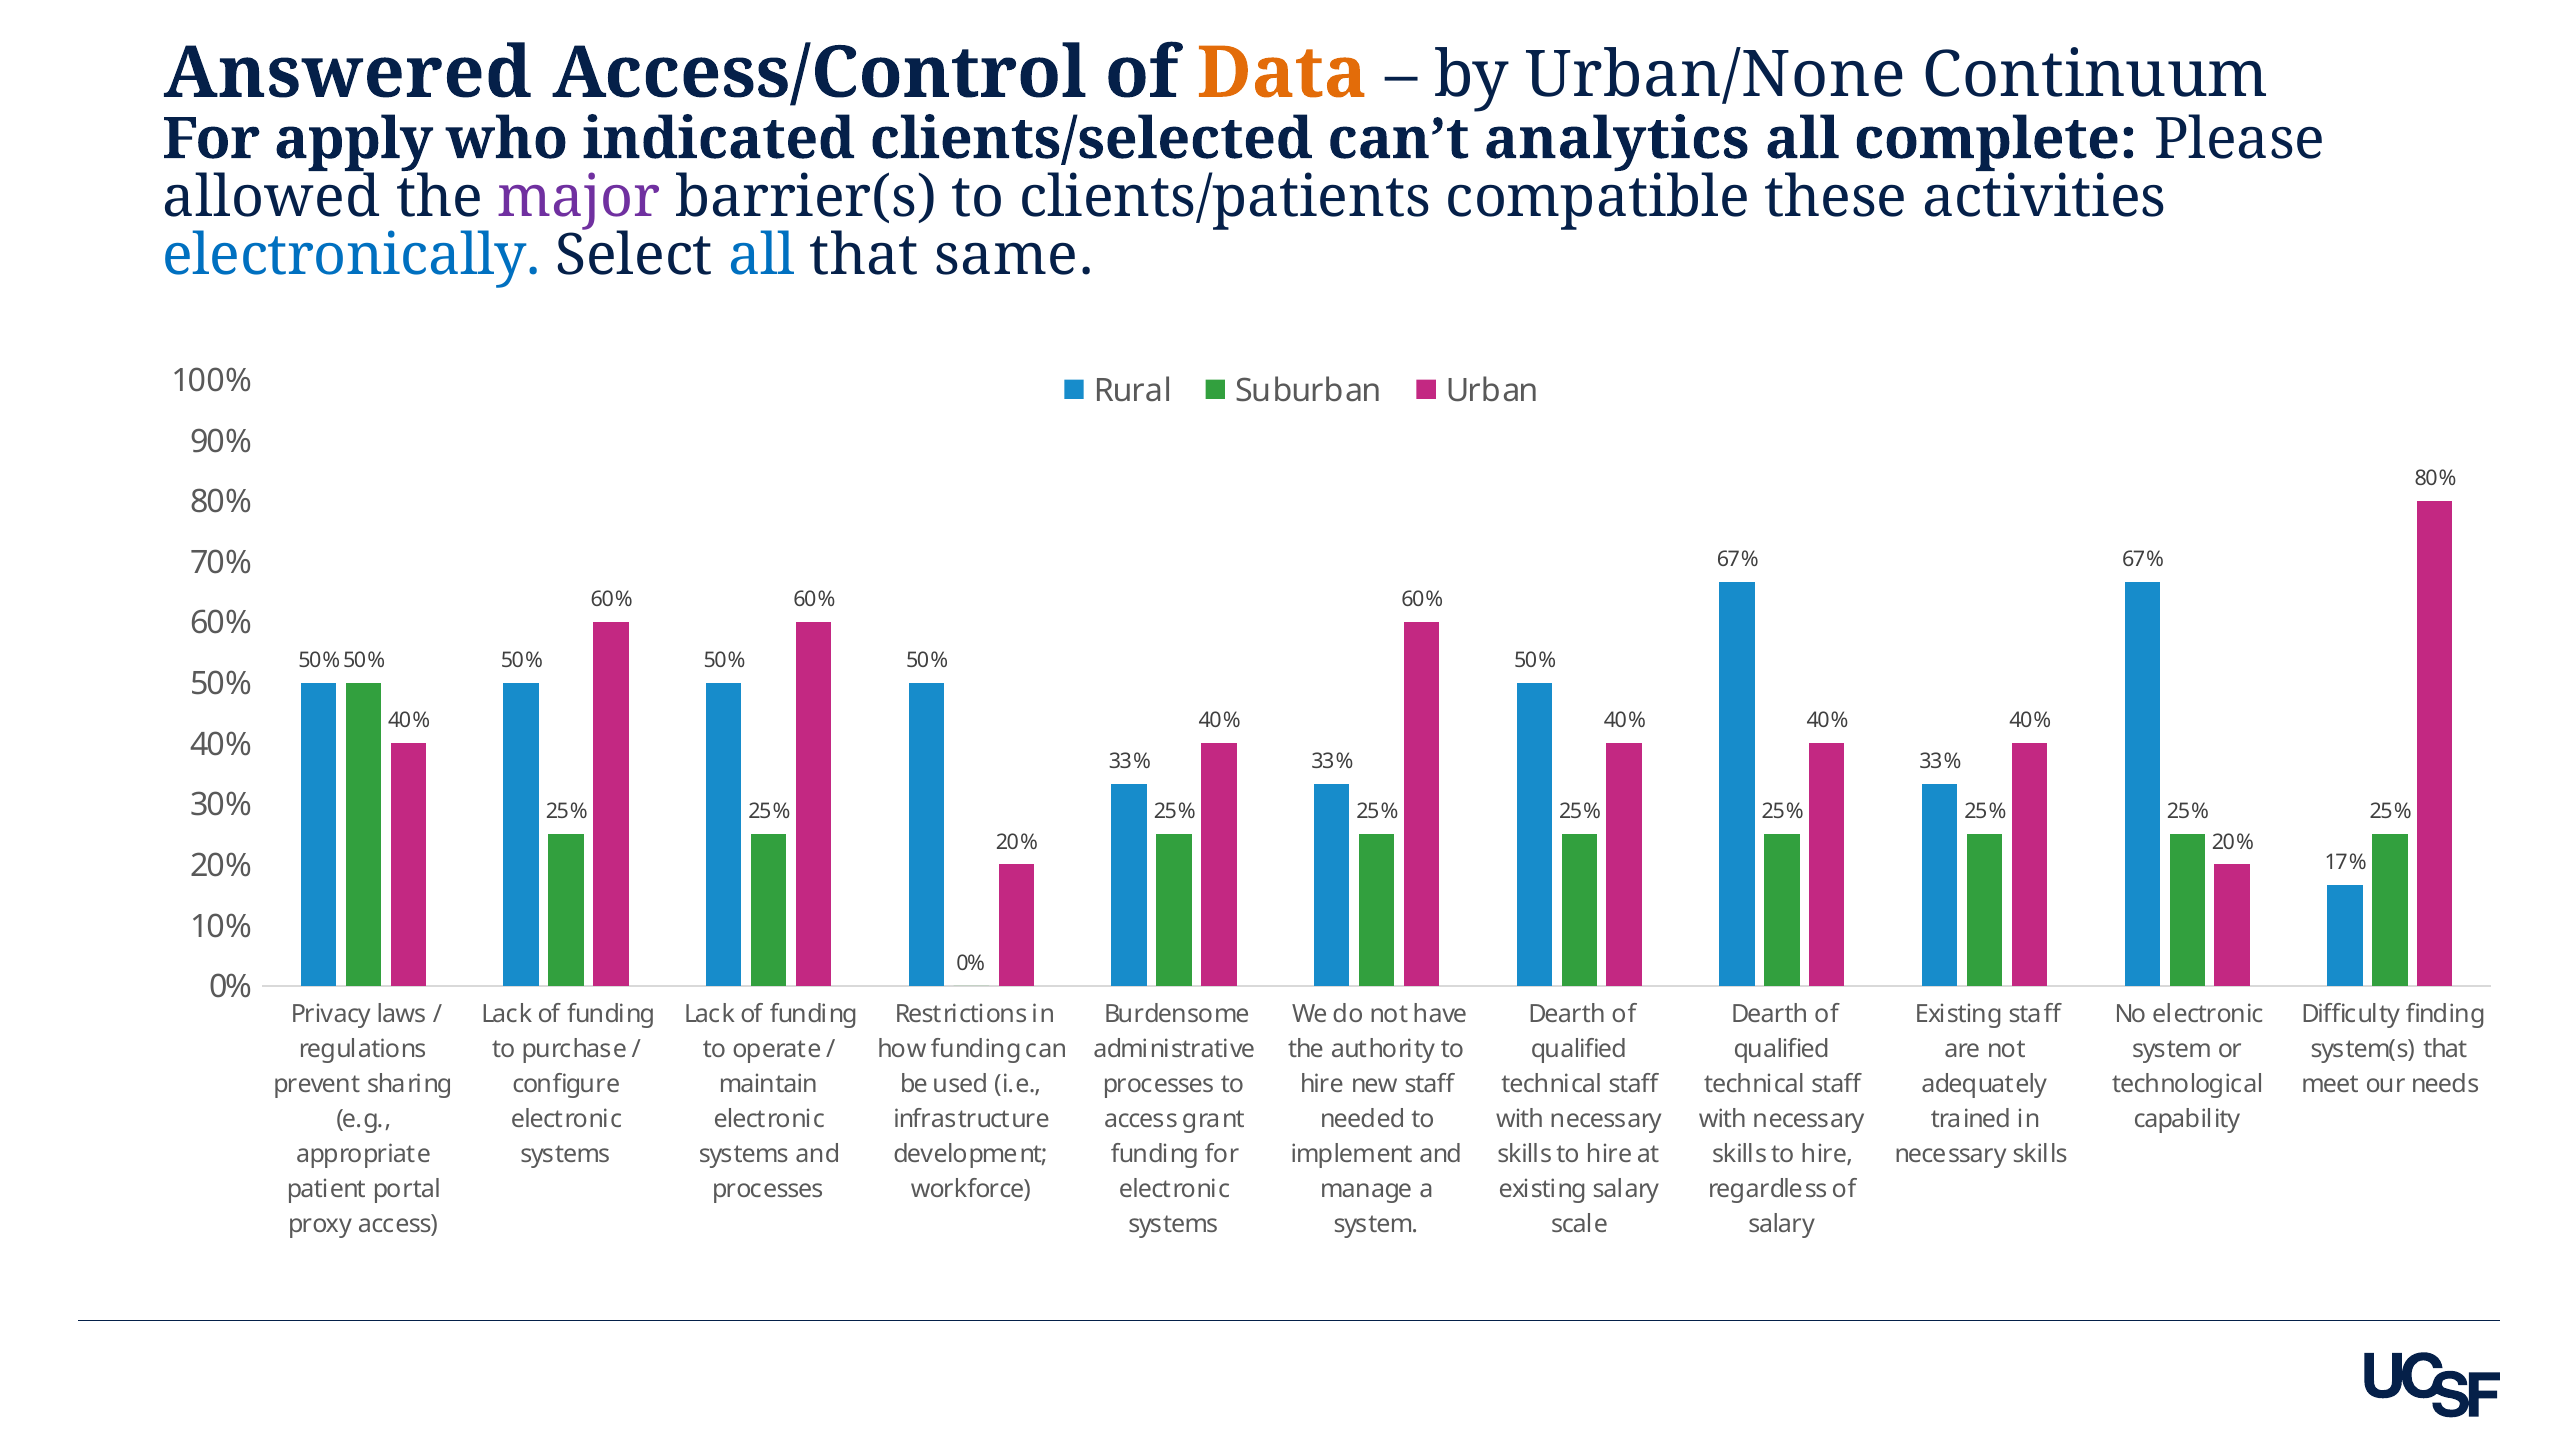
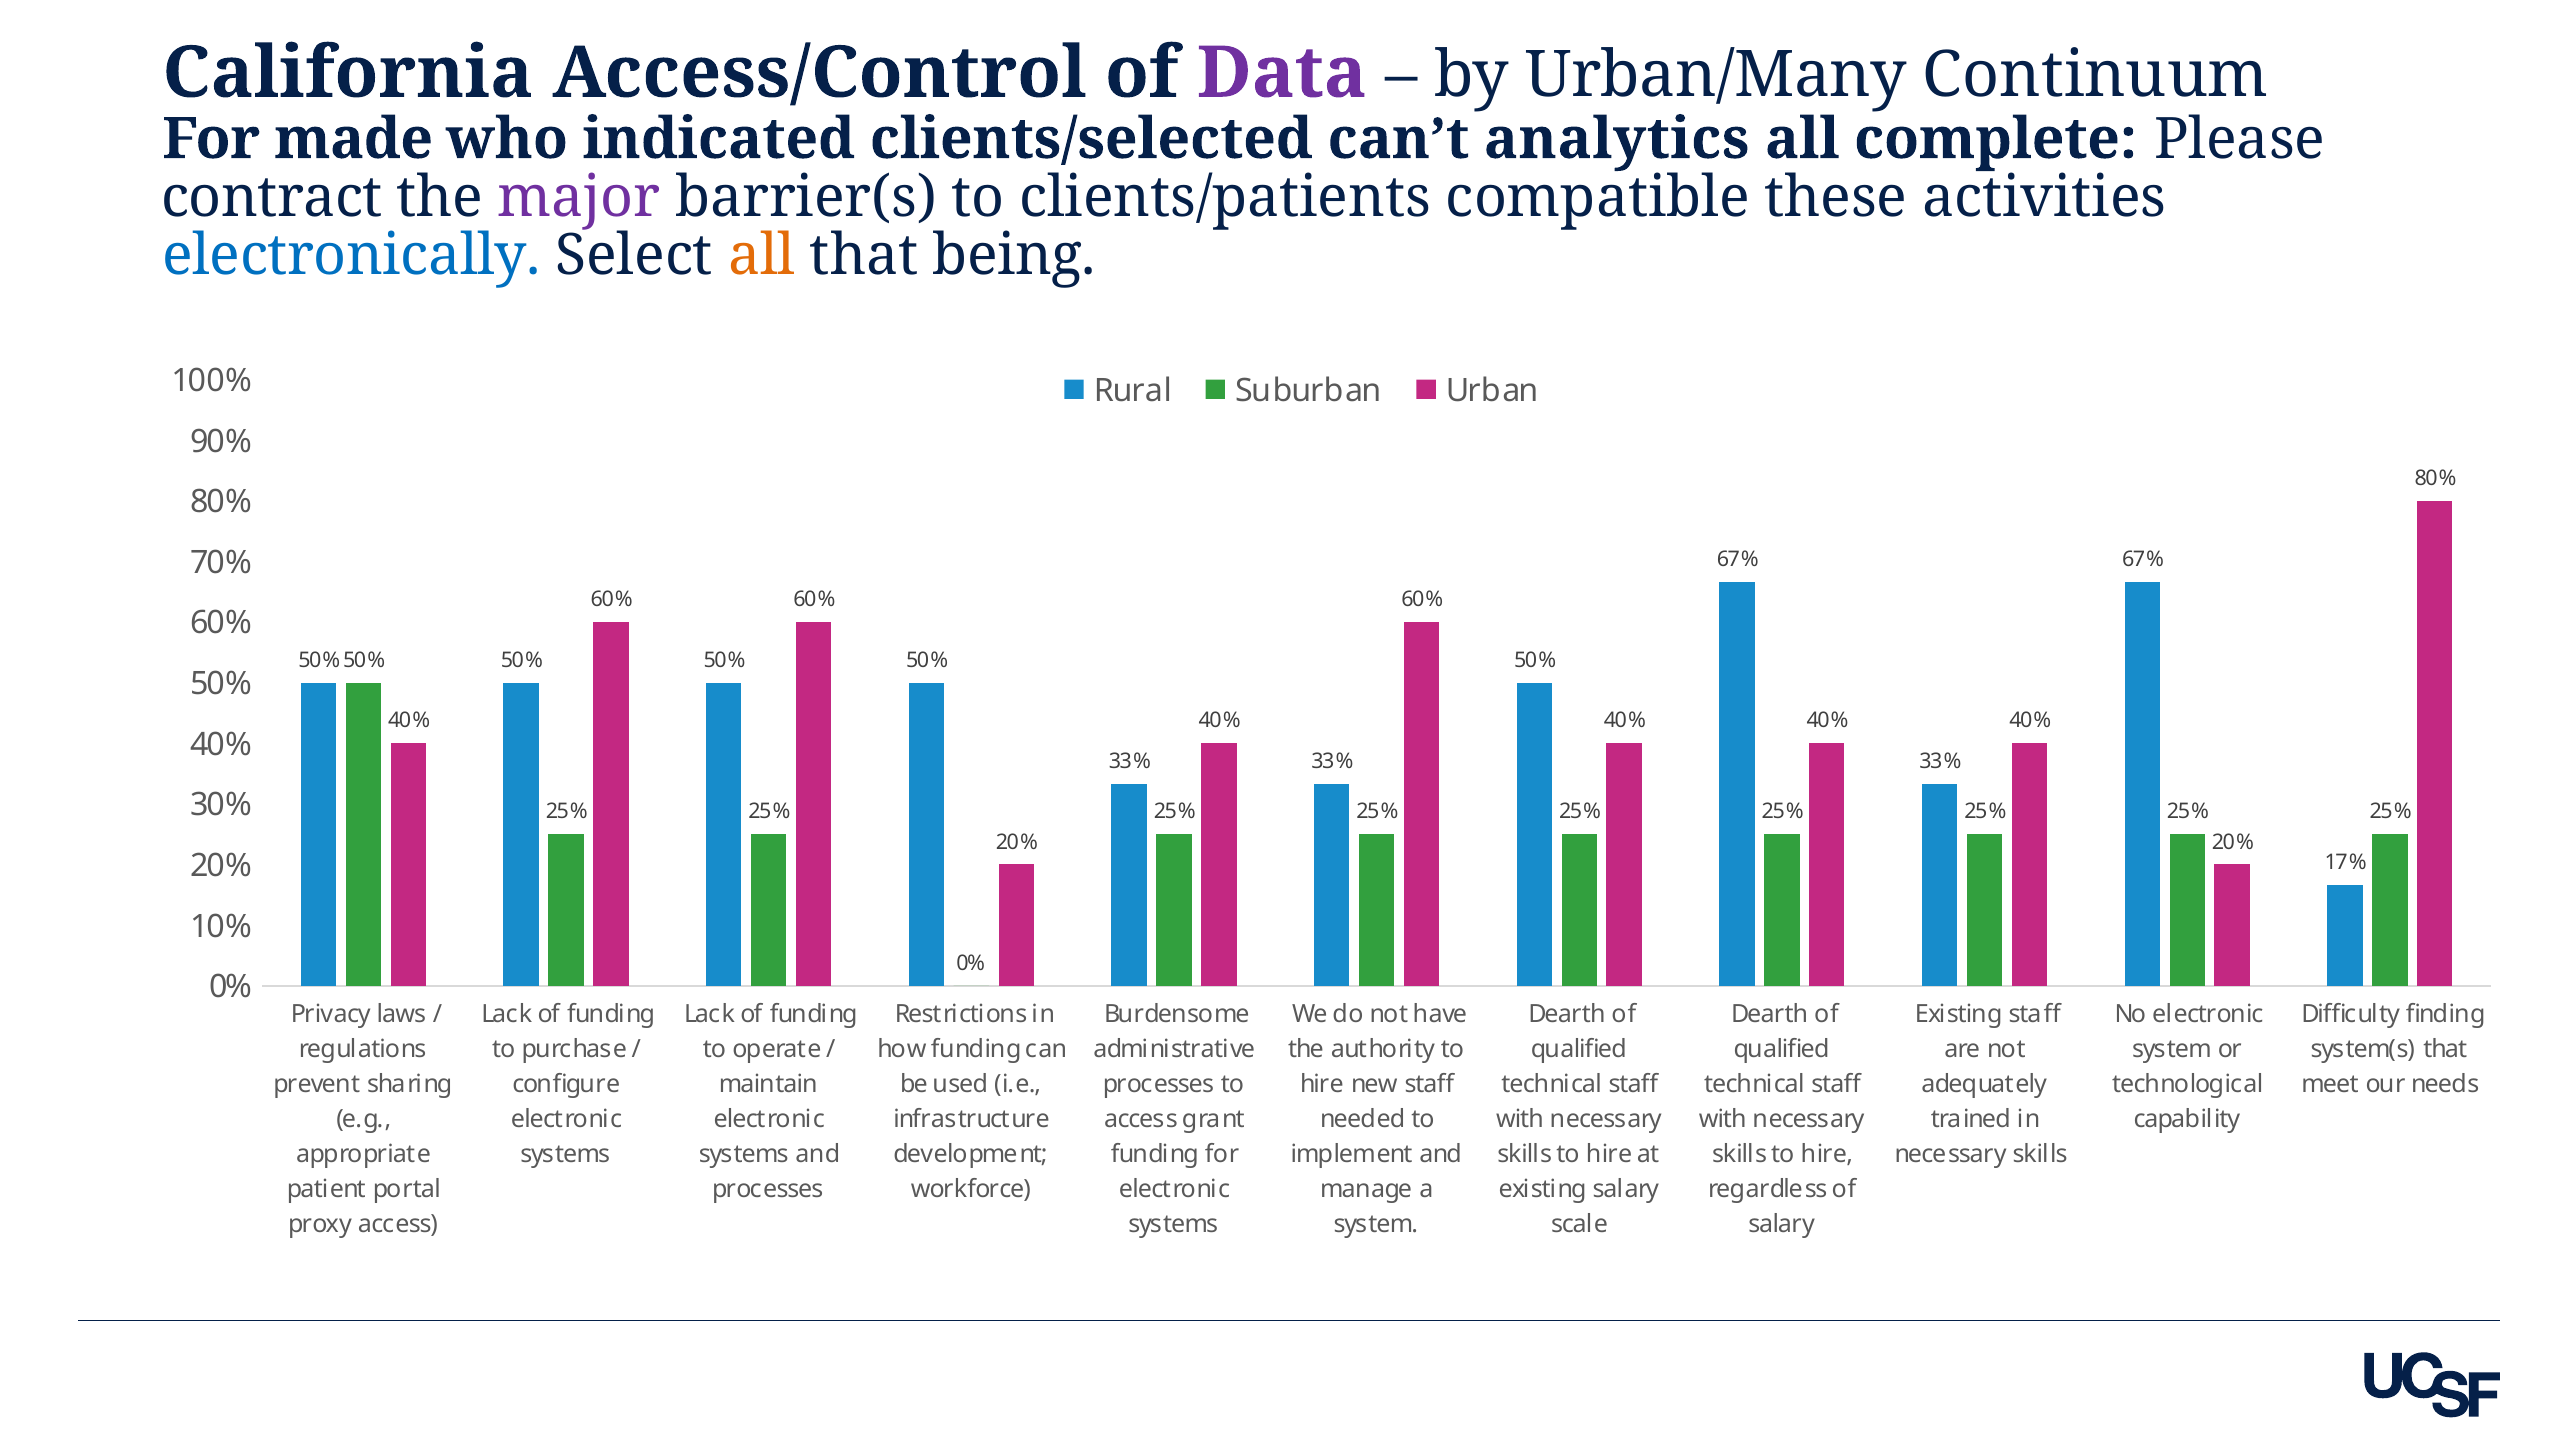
Answered: Answered -> California (348, 73)
Data colour: orange -> purple (1282, 73)
Urban/None: Urban/None -> Urban/Many (1716, 76)
apply: apply -> made (354, 139)
allowed: allowed -> contract (272, 197)
all colour: blue -> orange (762, 256)
same: same -> being (1014, 256)
